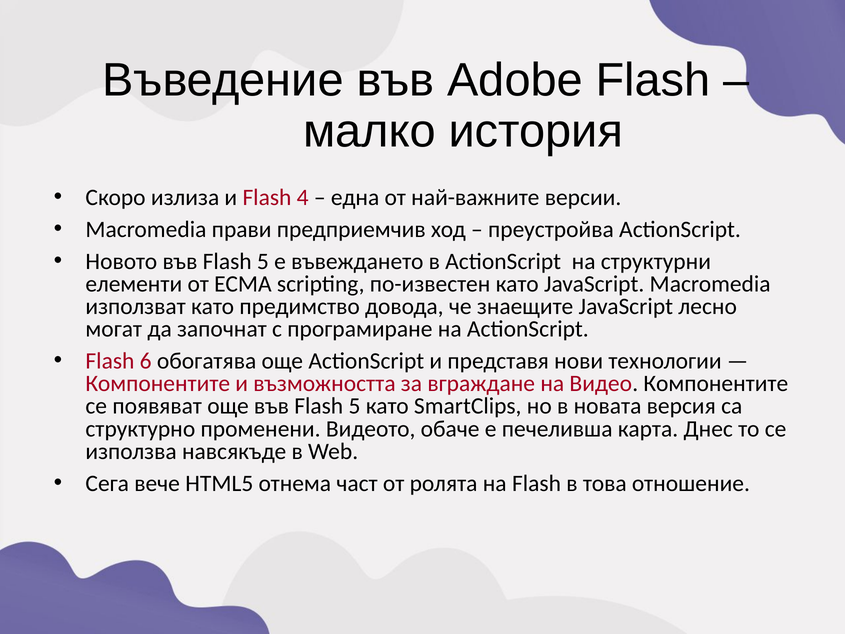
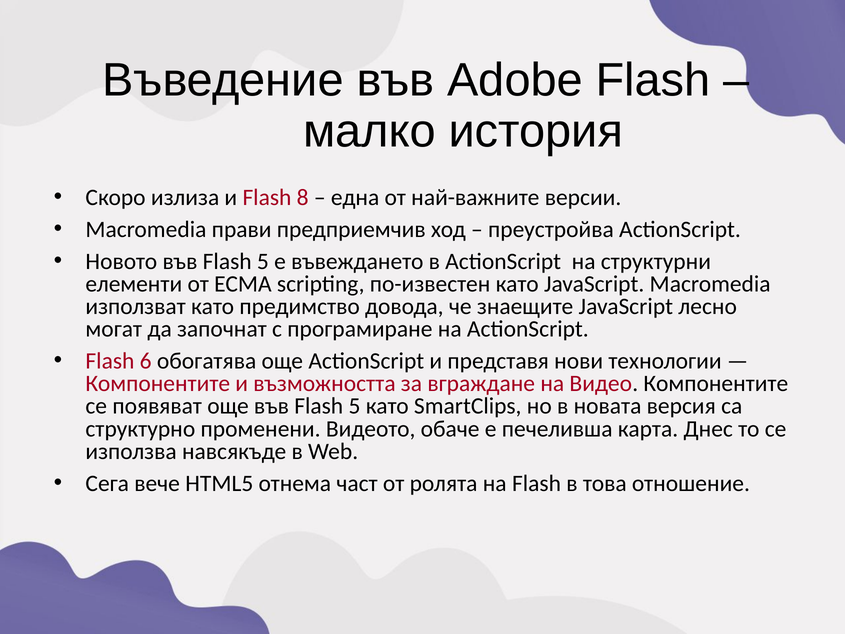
4: 4 -> 8 (303, 197)
